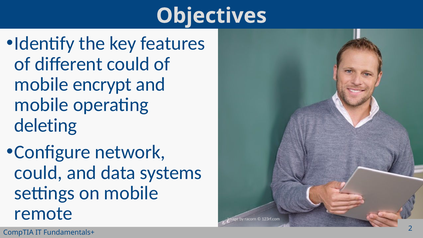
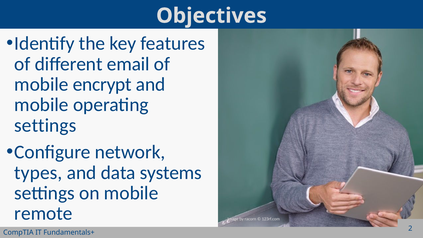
different could: could -> email (128, 64)
deleting: deleting -> settings (45, 125)
could: could -> types (38, 173)
